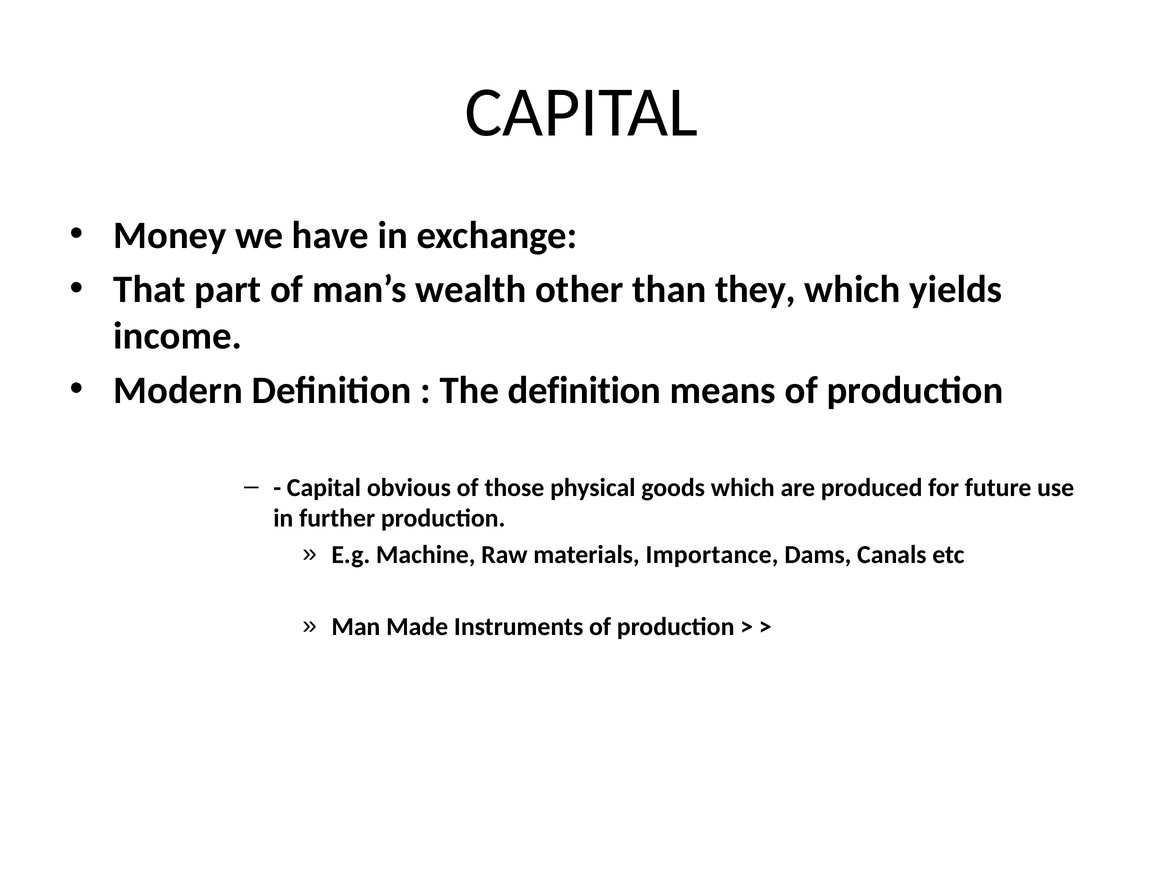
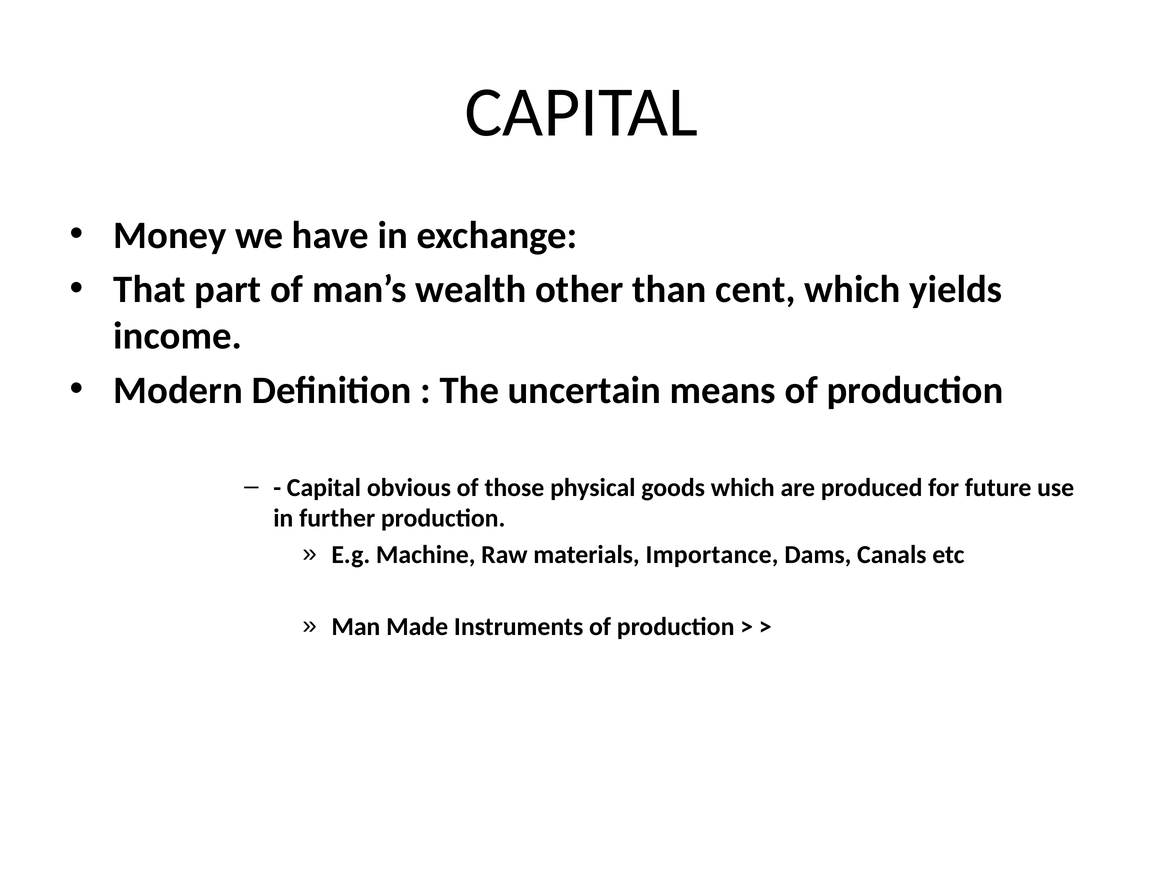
they: they -> cent (755, 290)
The definition: definition -> uncertain (584, 390)
